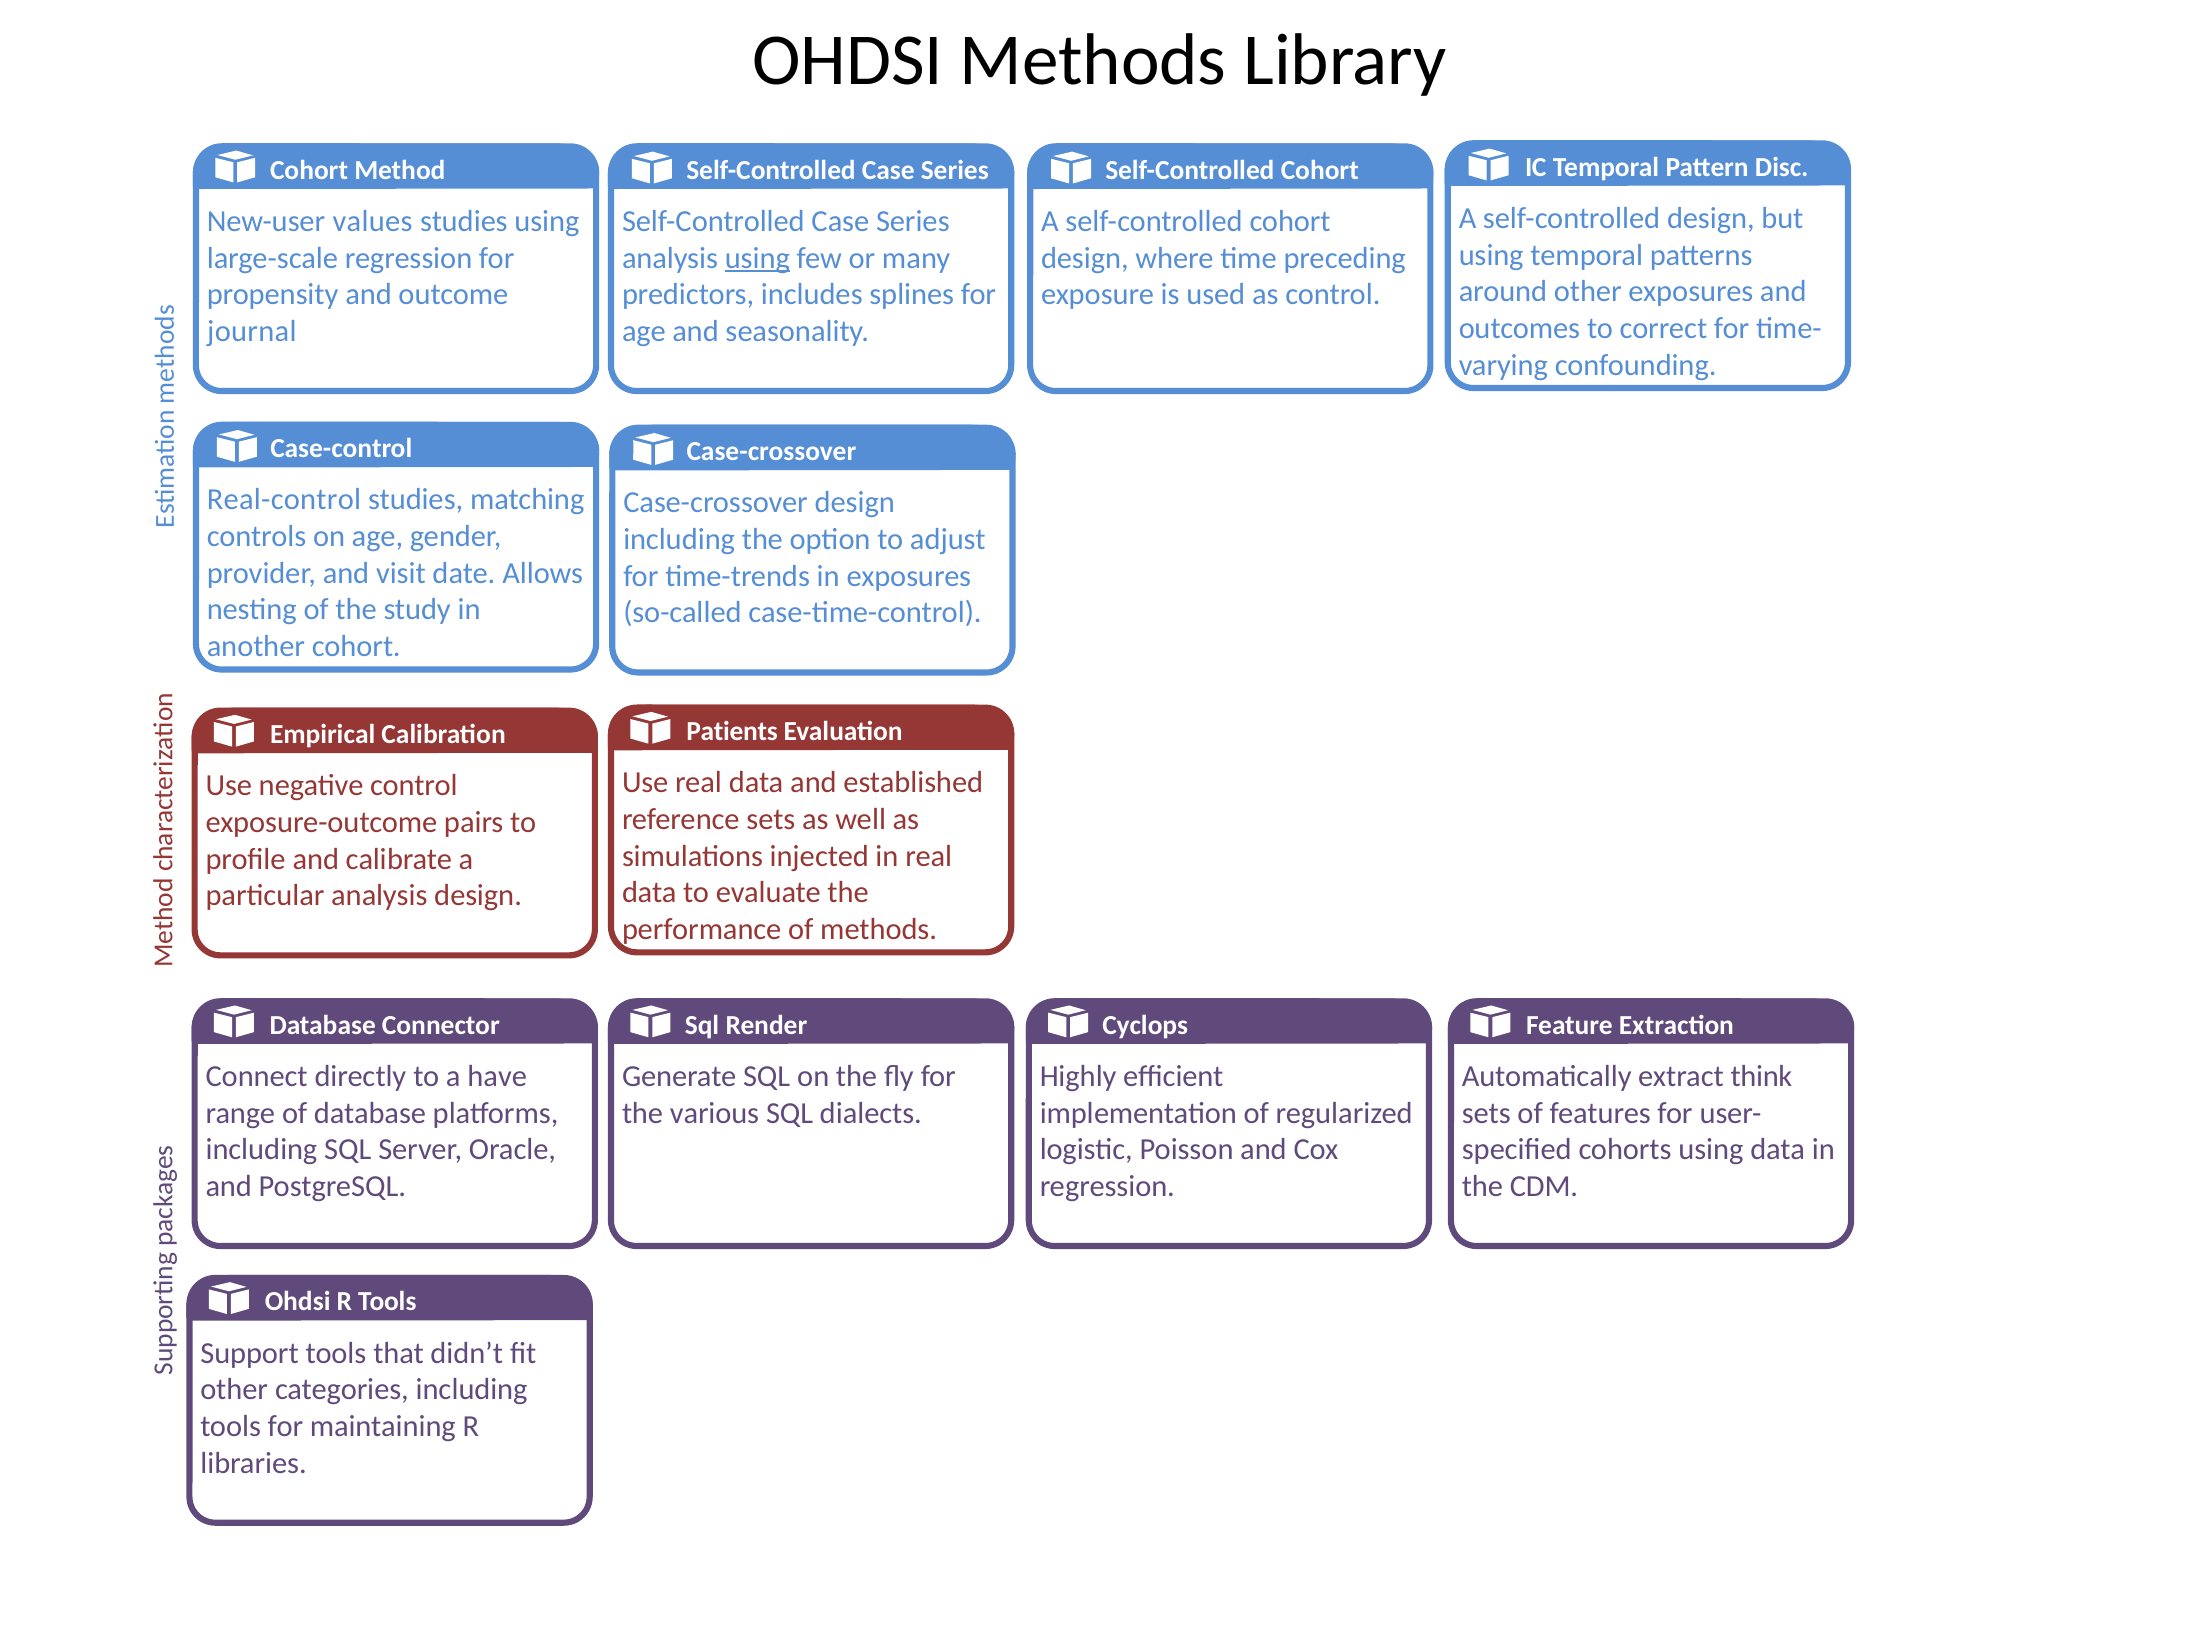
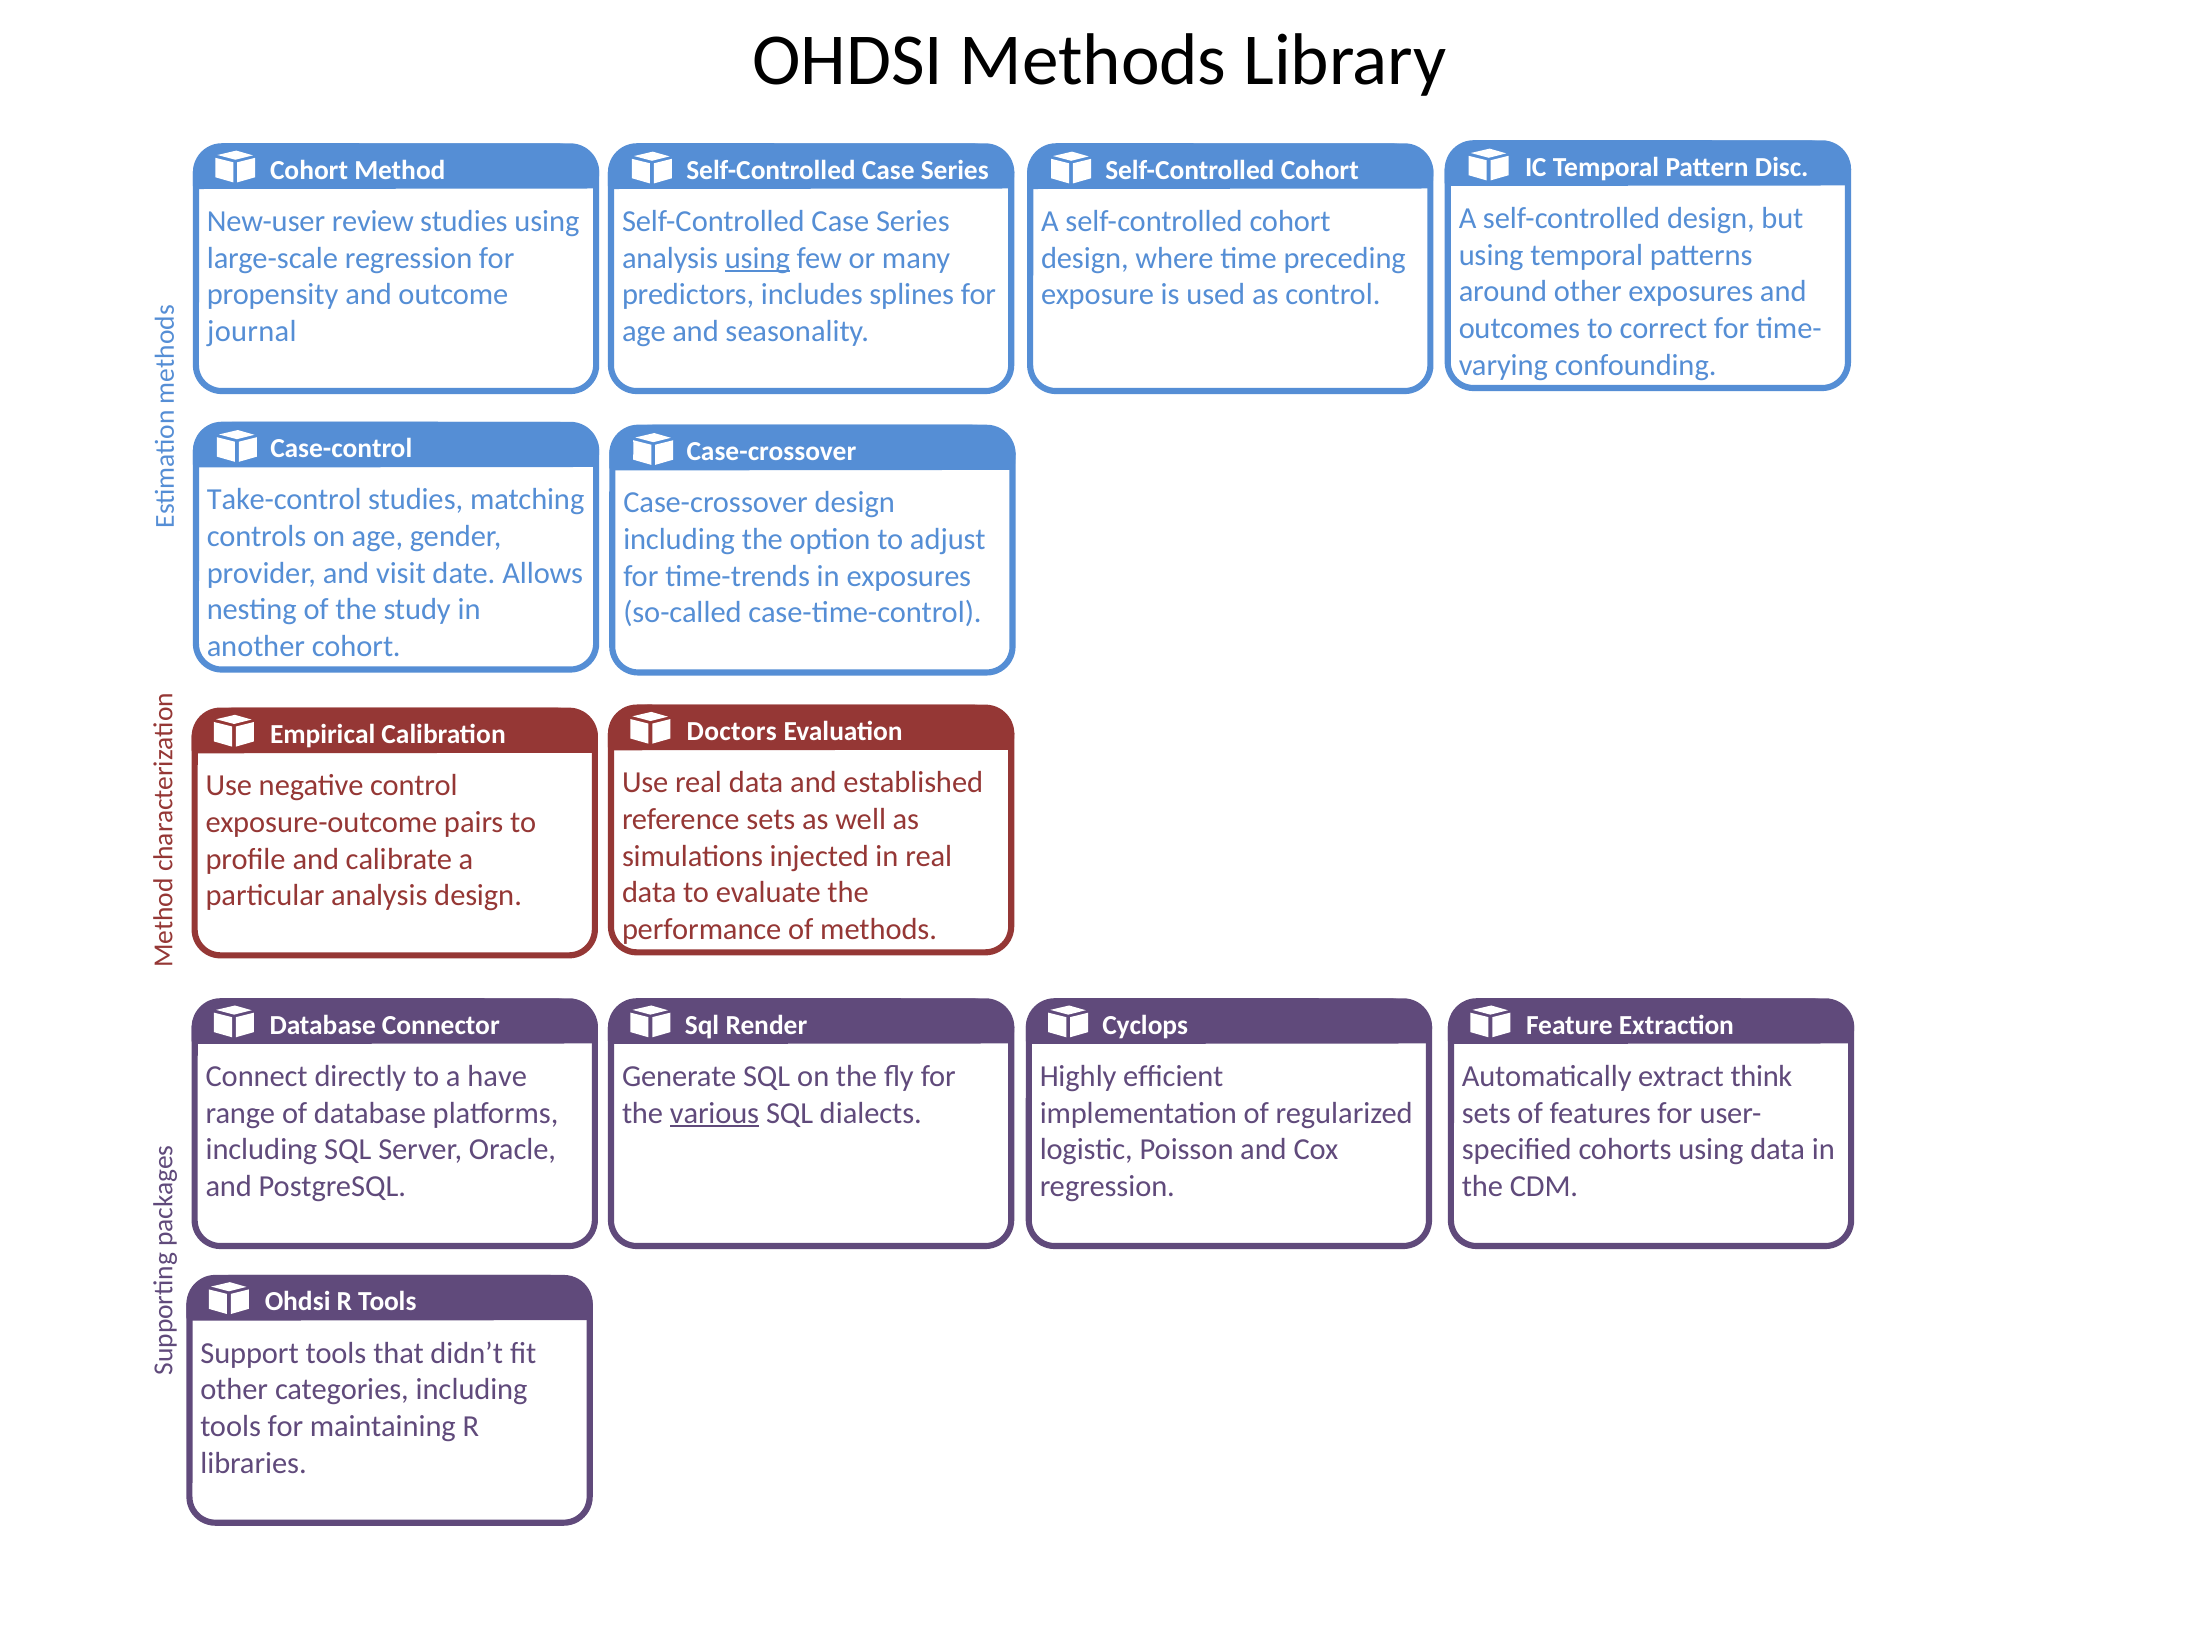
values: values -> review (373, 221)
Real-control: Real-control -> Take-control (284, 500)
Patients: Patients -> Doctors (732, 731)
various underline: none -> present (715, 1113)
